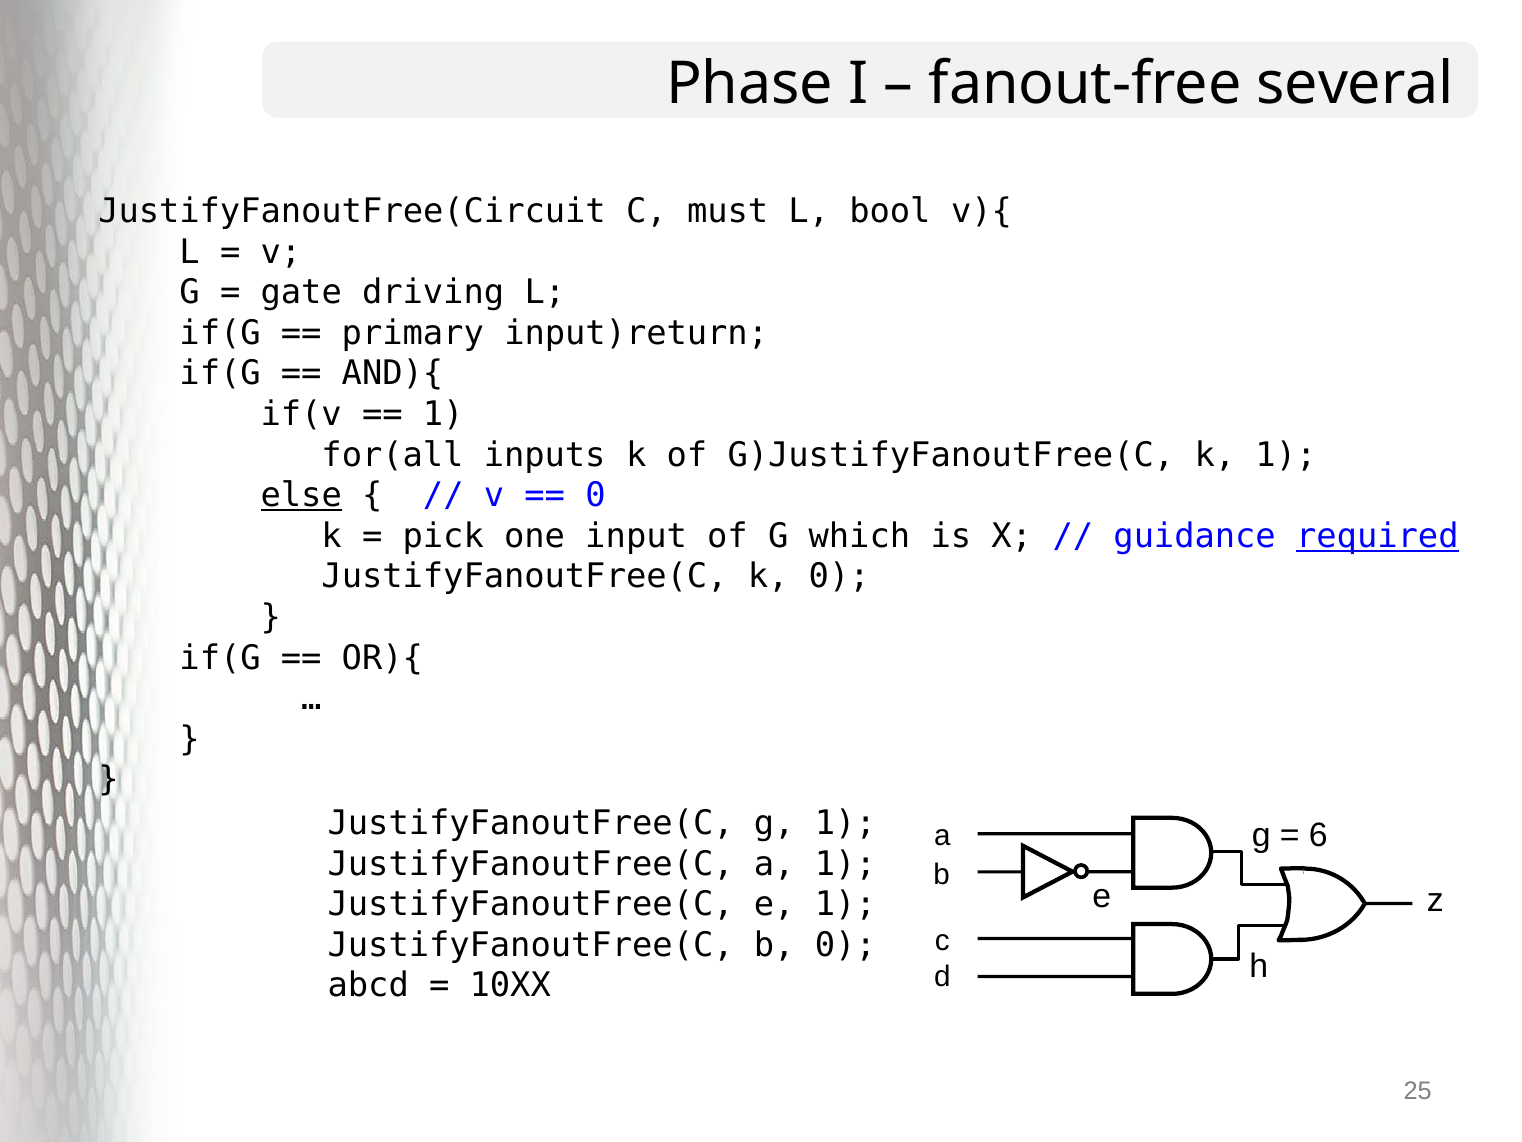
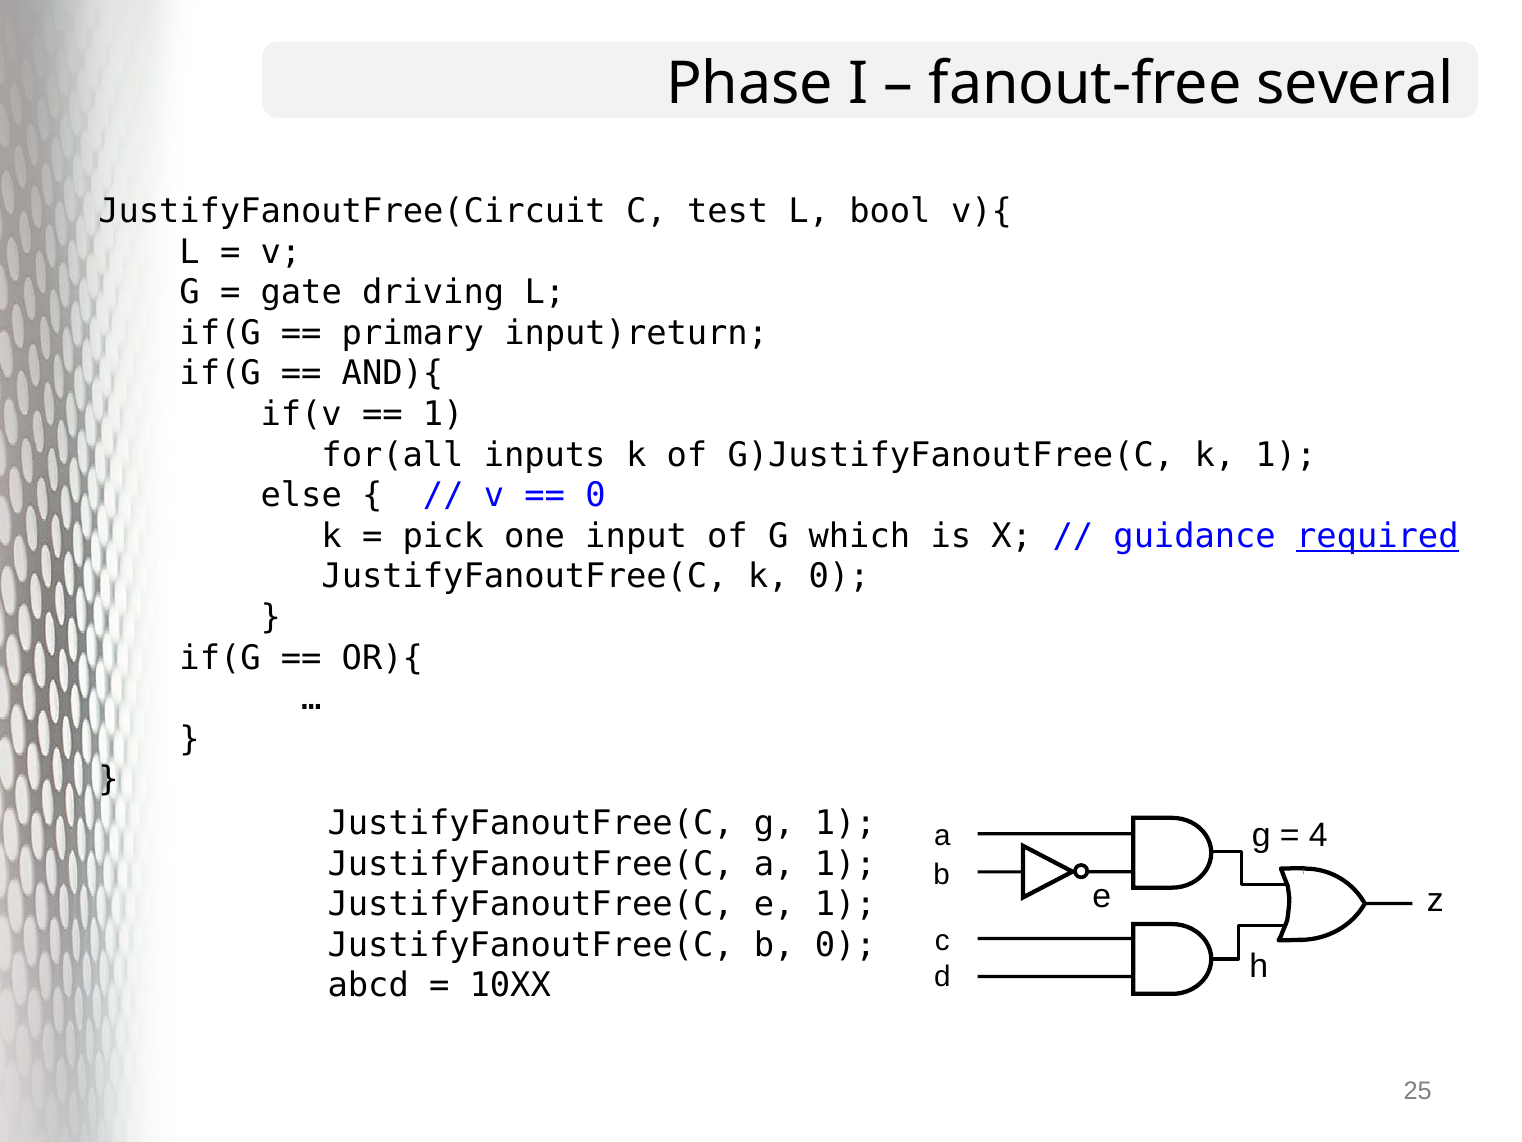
must: must -> test (728, 211)
else underline: present -> none (301, 495)
6: 6 -> 4 (1318, 835)
